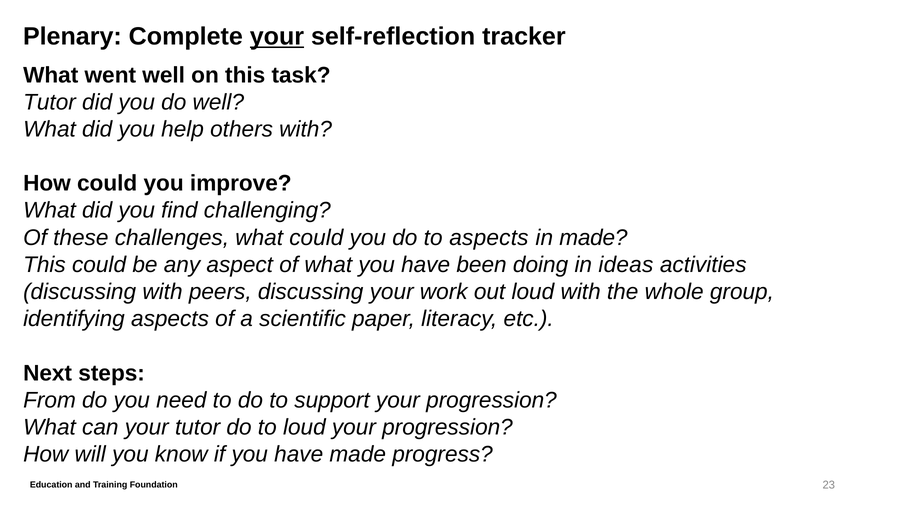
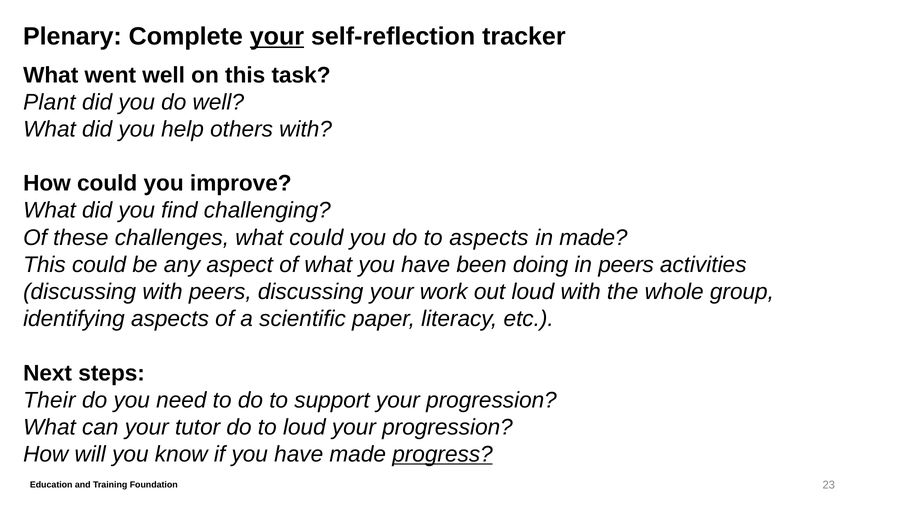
Tutor: Tutor -> Plant (49, 102)
in ideas: ideas -> peers (626, 265)
From: From -> Their (49, 401)
progress underline: none -> present (443, 455)
